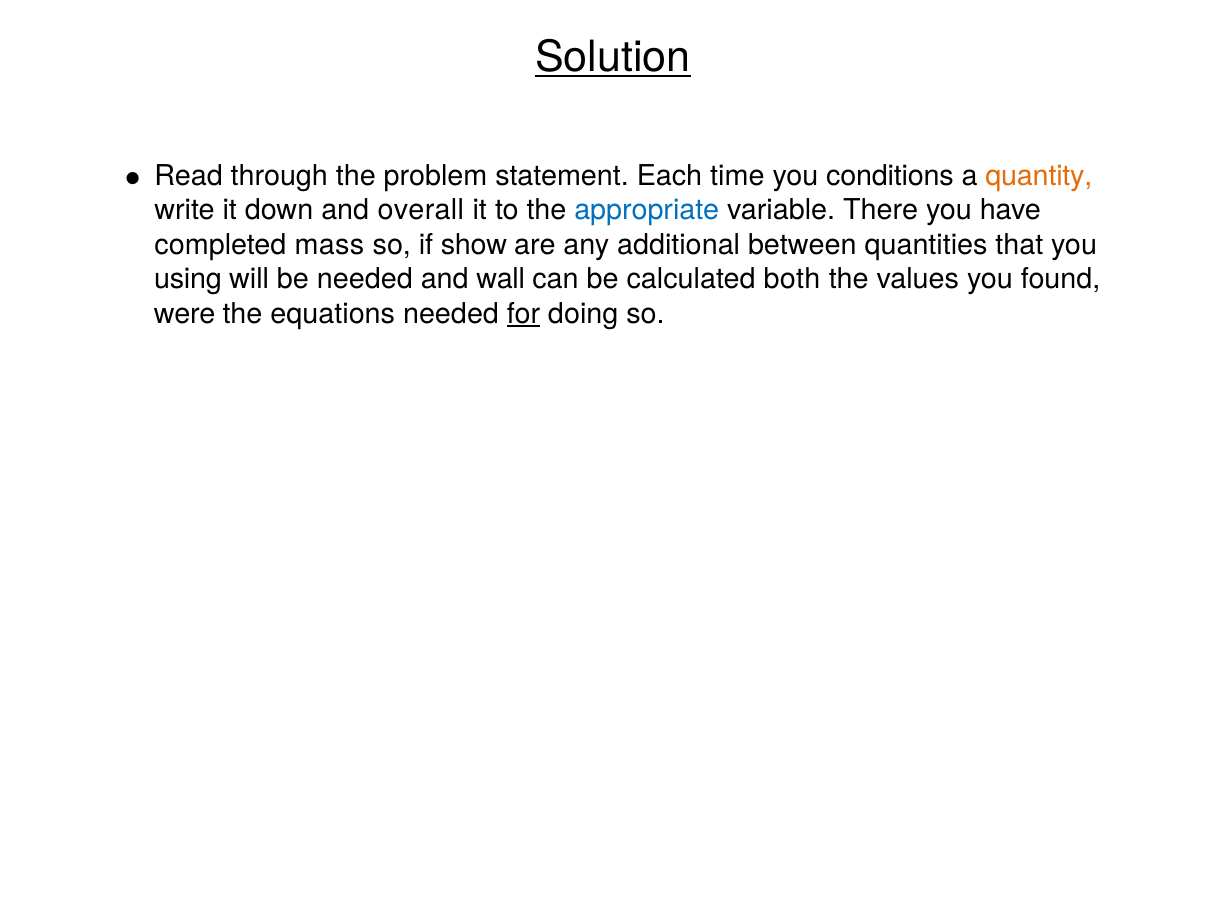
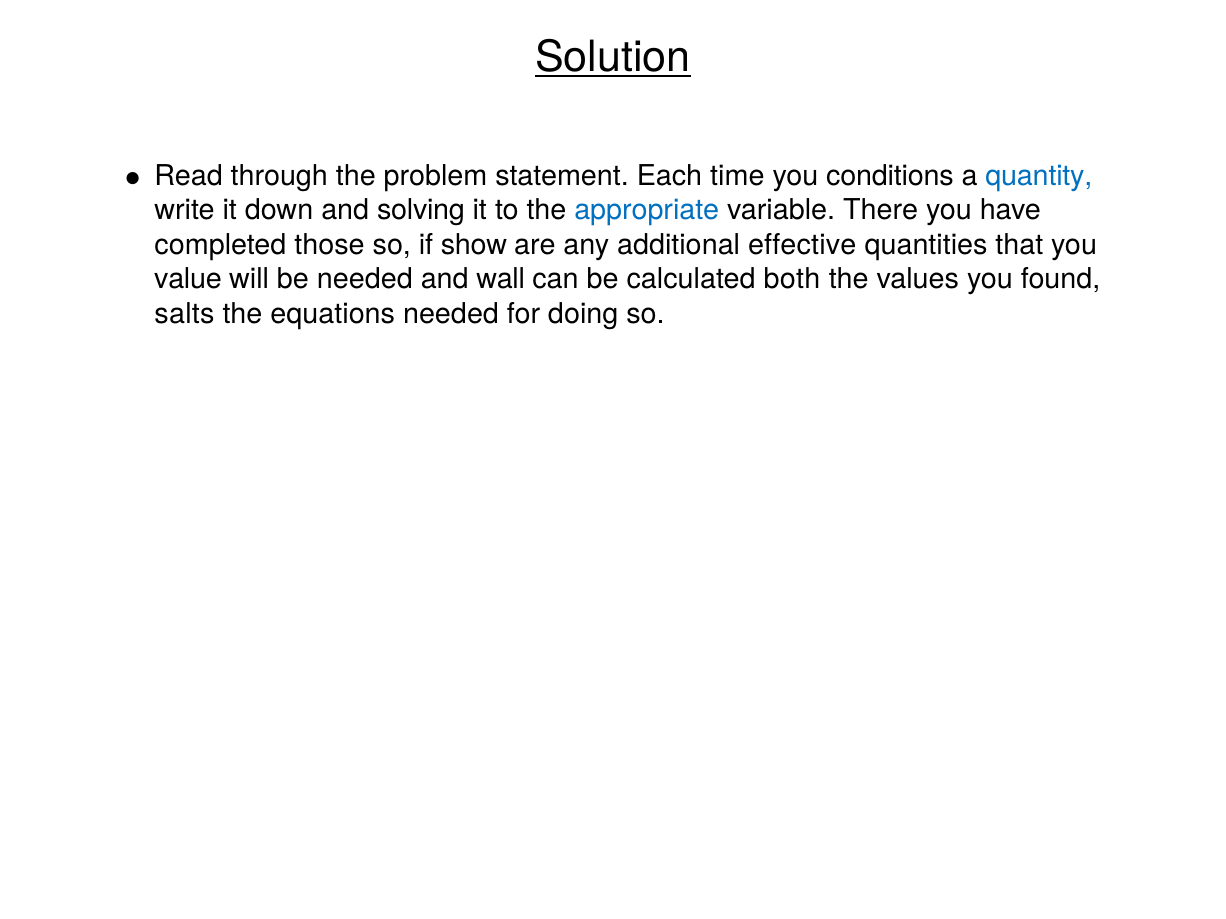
quantity colour: orange -> blue (1039, 176)
overall: overall -> solving (421, 211)
mass: mass -> those (330, 245)
between: between -> effective (802, 245)
using: using -> value (188, 280)
were: were -> salts (184, 314)
for underline: present -> none (523, 314)
